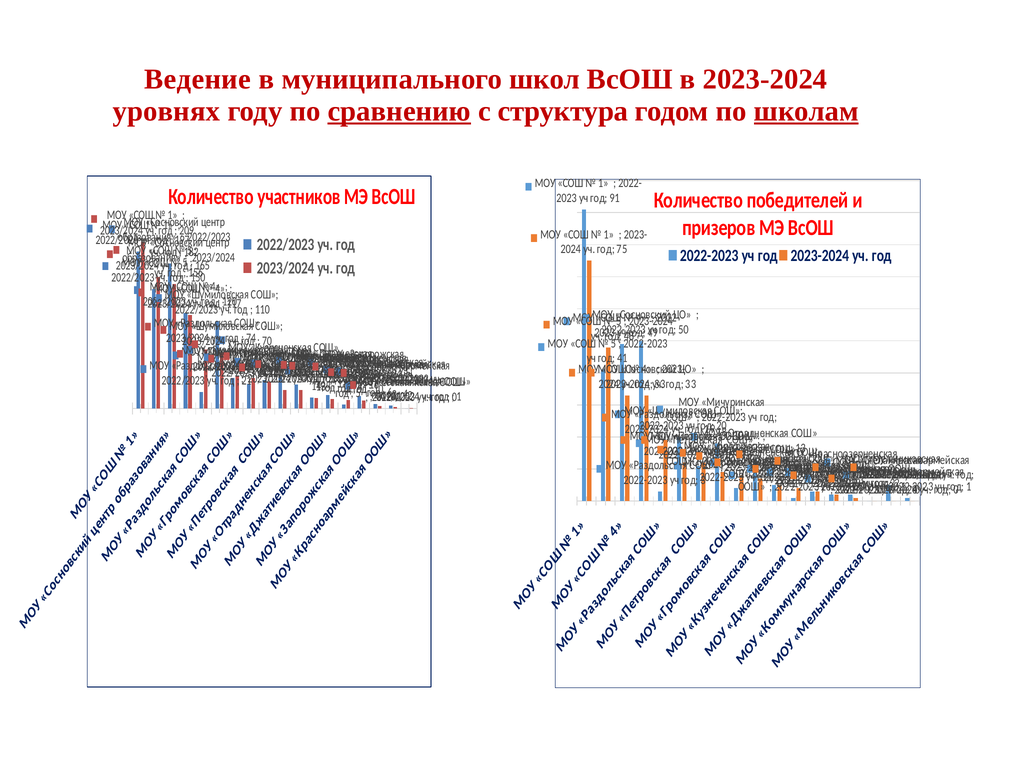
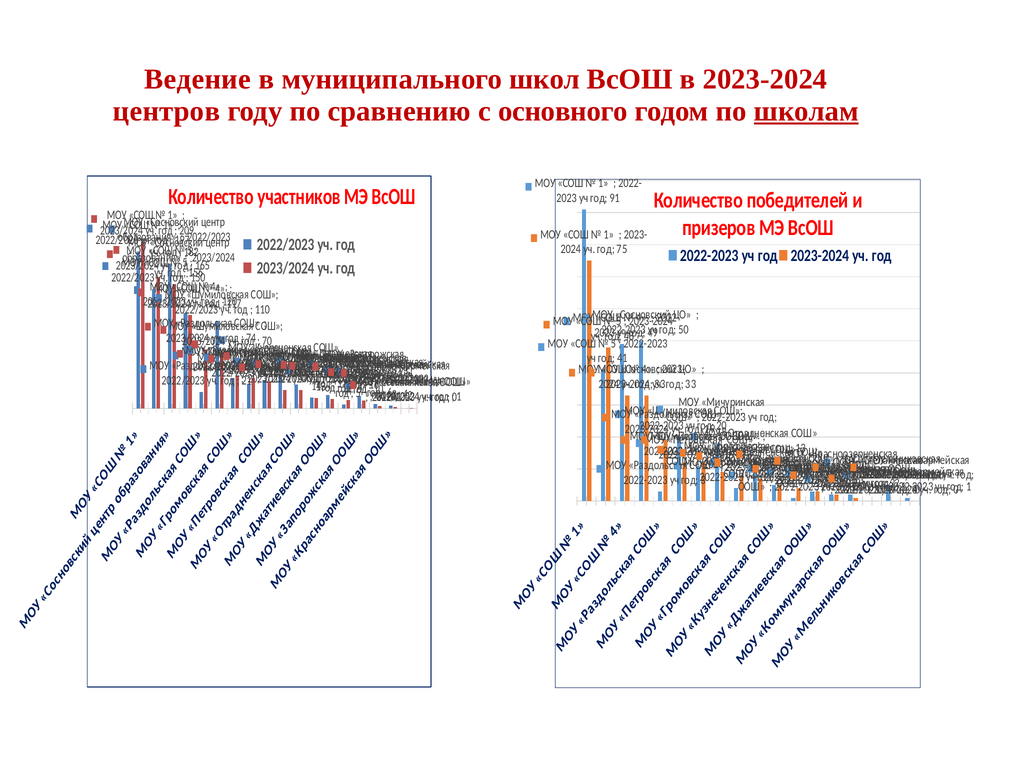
уровнях: уровнях -> центров (166, 111)
сравнению underline: present -> none (399, 111)
структура: структура -> основного (563, 111)
